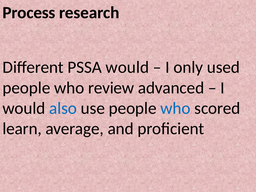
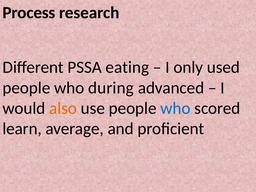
PSSA would: would -> eating (127, 67)
review: review -> during (111, 88)
also colour: blue -> orange (63, 108)
